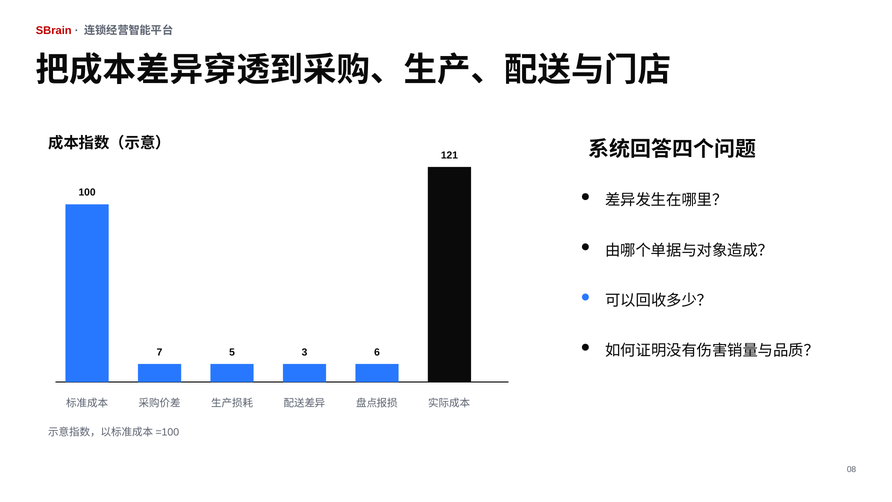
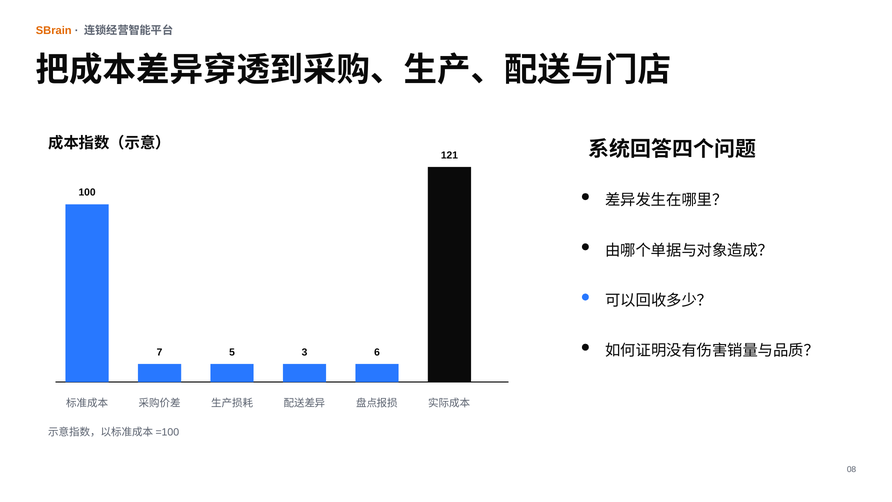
SBrain colour: red -> orange (54, 31)
